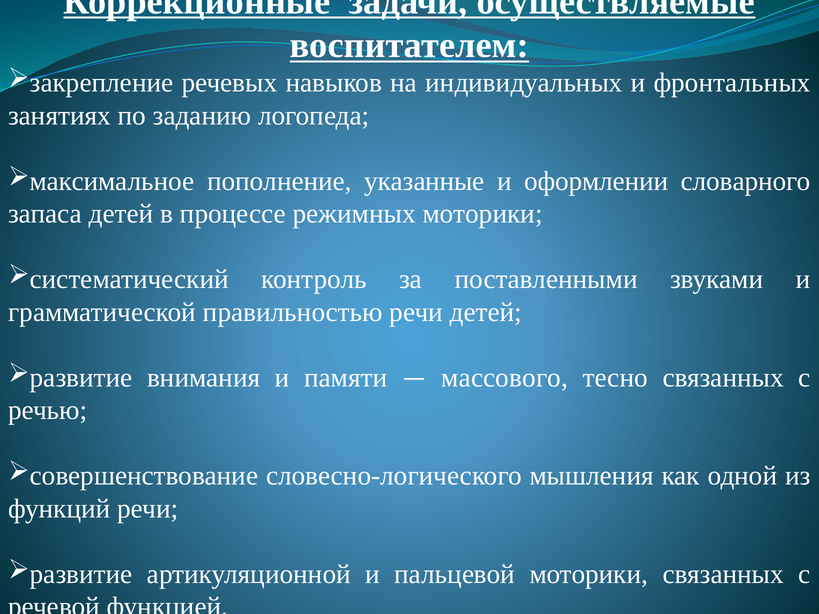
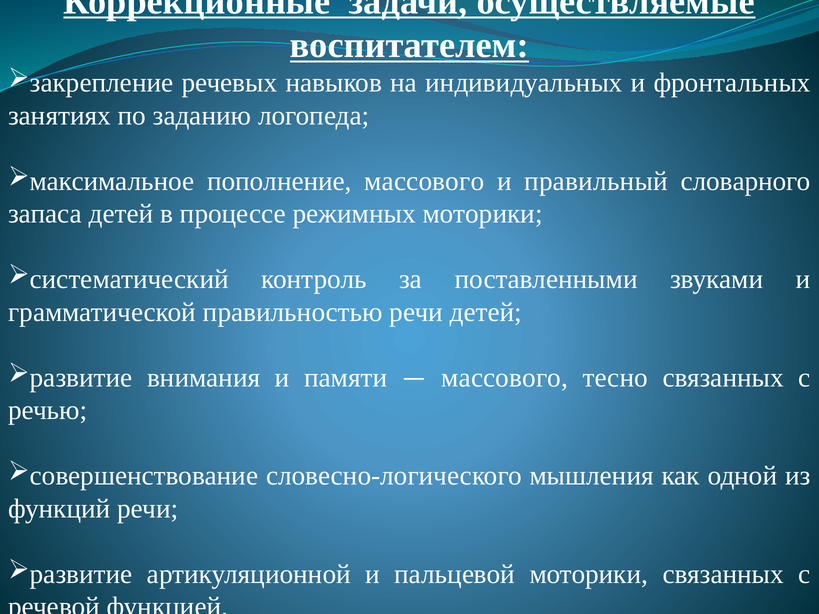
пополнение указанные: указанные -> массового (424, 181)
оформлении: оформлении -> правильный (596, 181)
